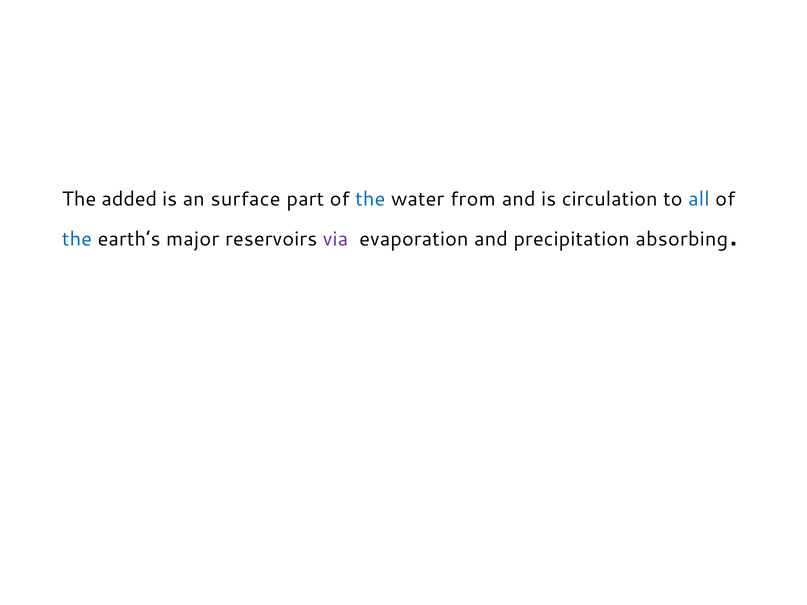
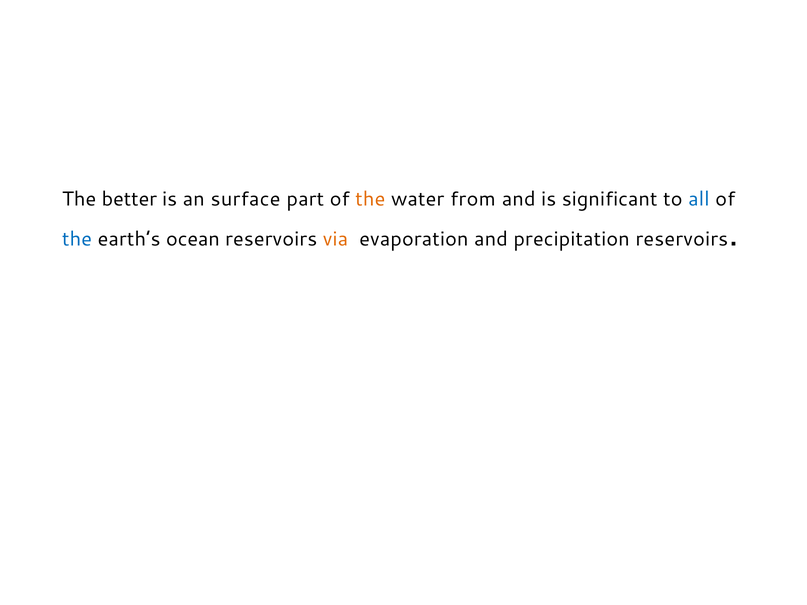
added: added -> better (129, 199)
the colour: blue -> orange (370, 199)
circulation: circulation -> signiﬁcant (610, 199)
major: major -> ocean (193, 239)
via colour: purple -> orange (335, 239)
precipitation absorbing: absorbing -> reservoirs (682, 239)
